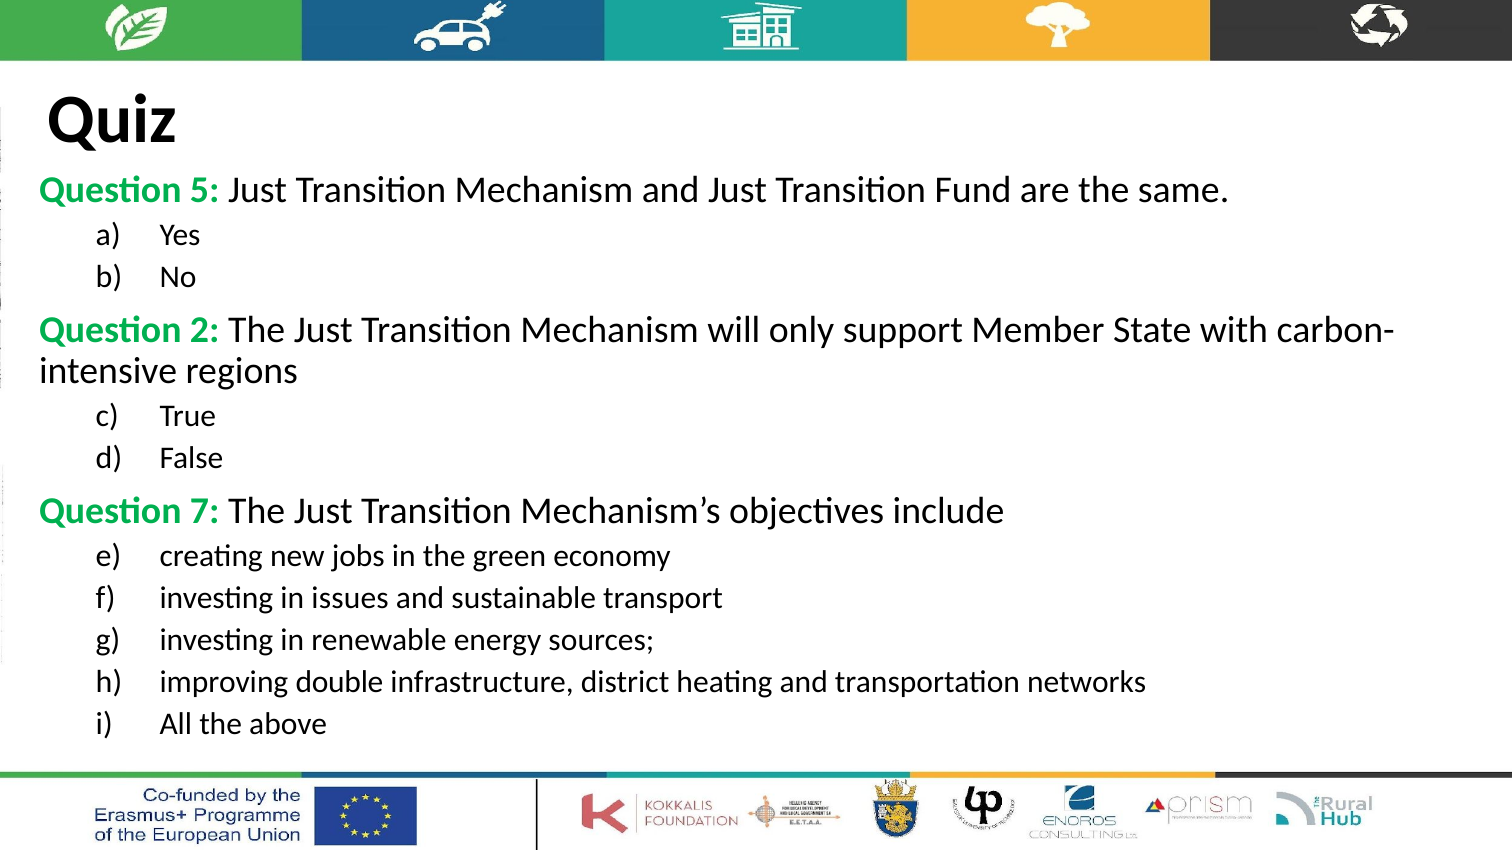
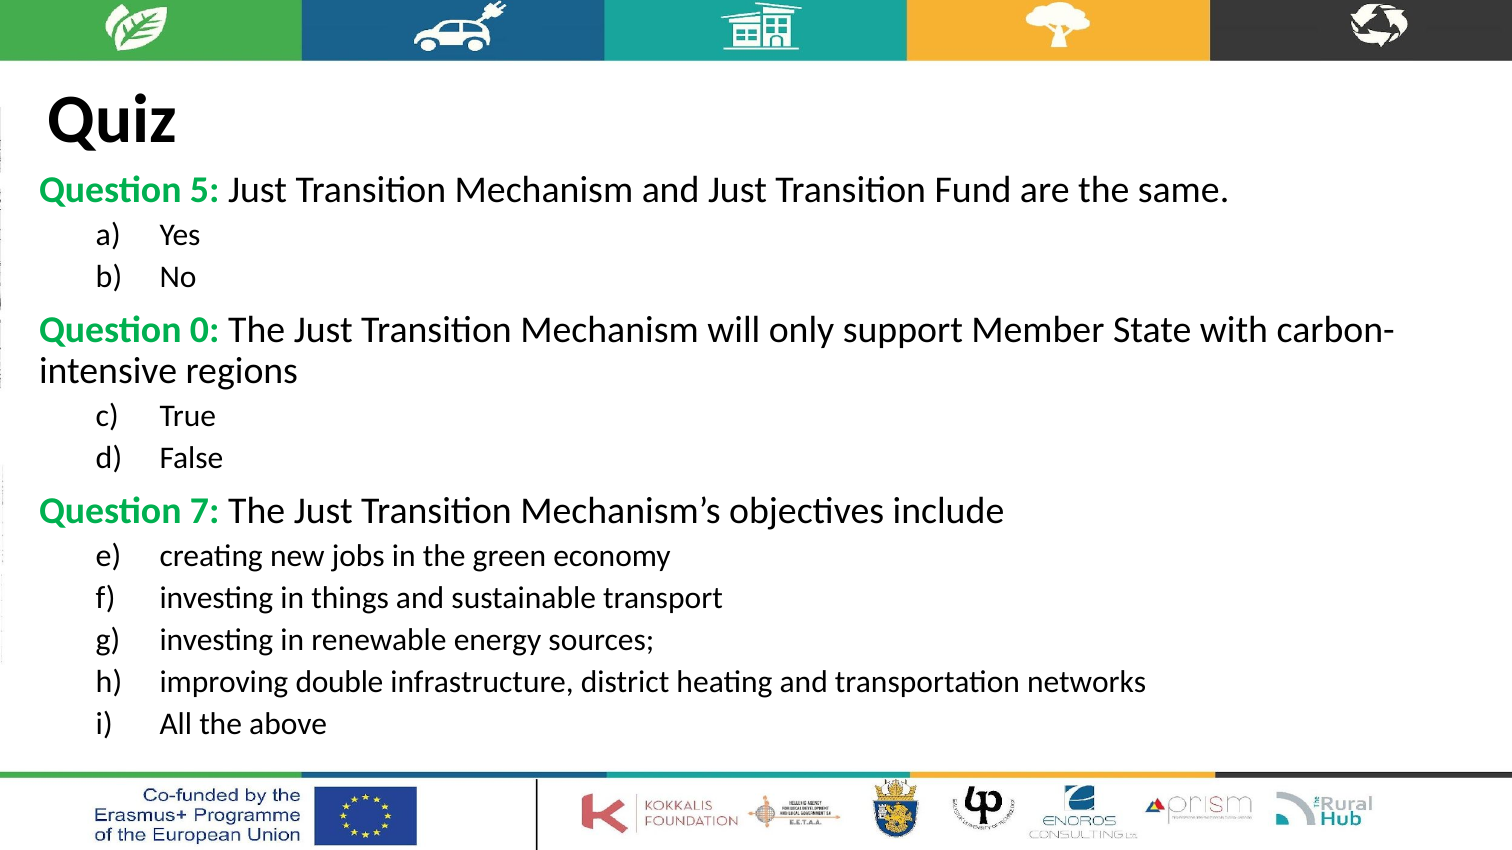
2: 2 -> 0 (205, 330)
issues: issues -> things (350, 599)
